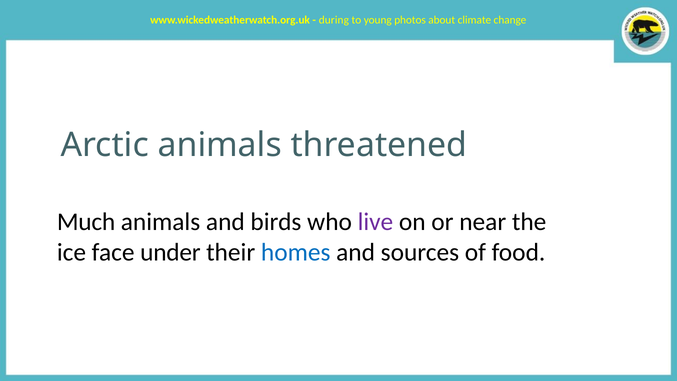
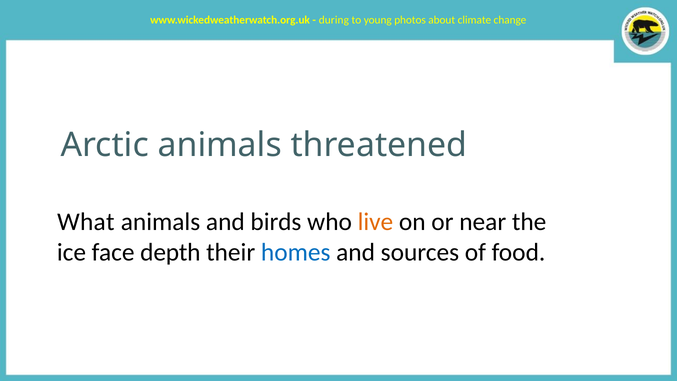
Much: Much -> What (86, 222)
live colour: purple -> orange (375, 222)
under: under -> depth (170, 252)
